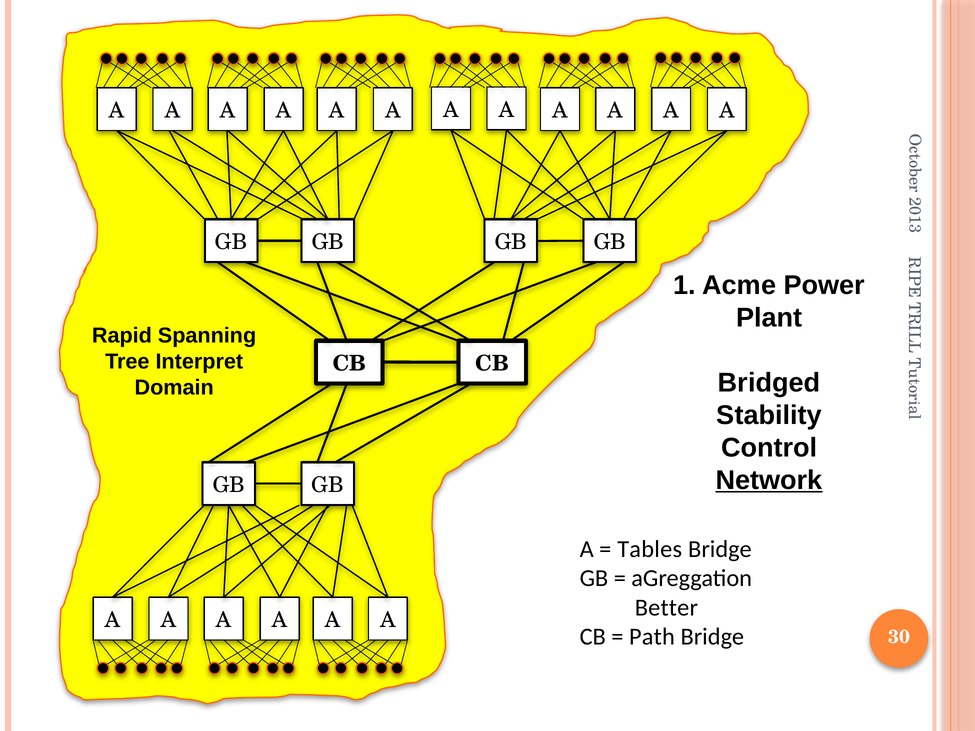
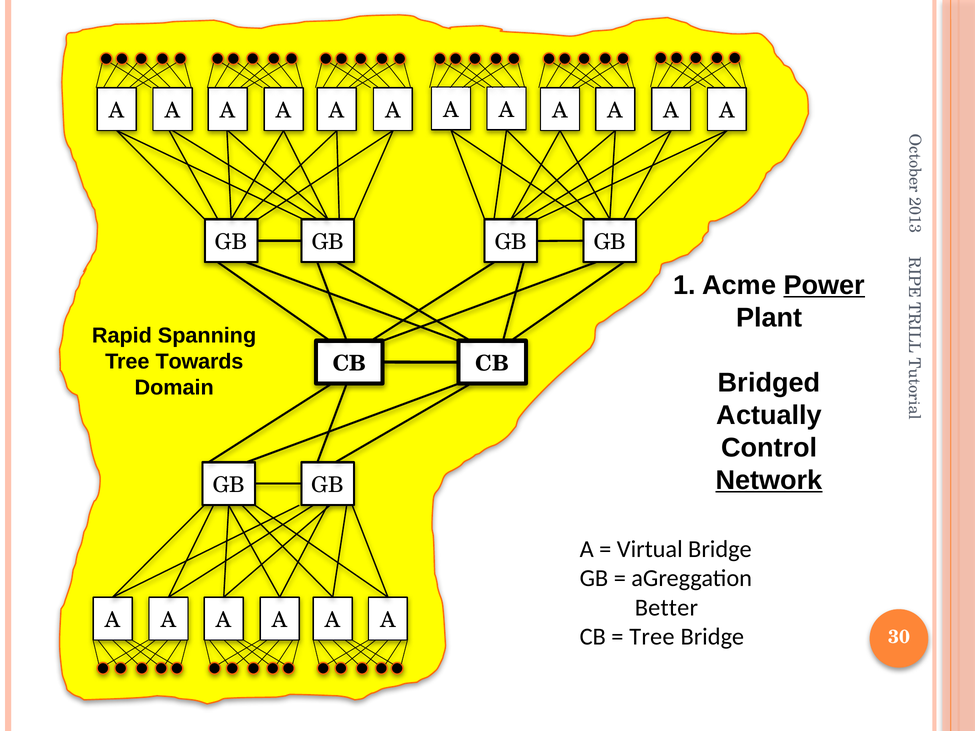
Power underline: none -> present (824, 285)
Interpret: Interpret -> Towards (199, 362)
Stability: Stability -> Actually (769, 415)
Tables: Tables -> Virtual (650, 549)
Path: Path -> Tree (652, 637)
